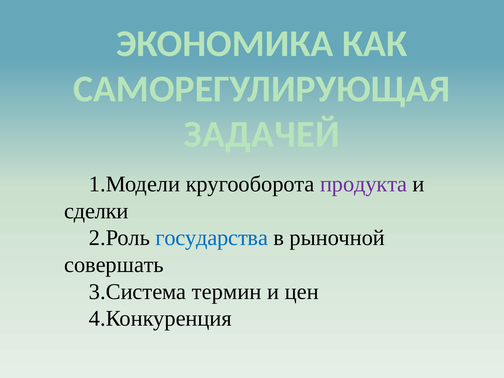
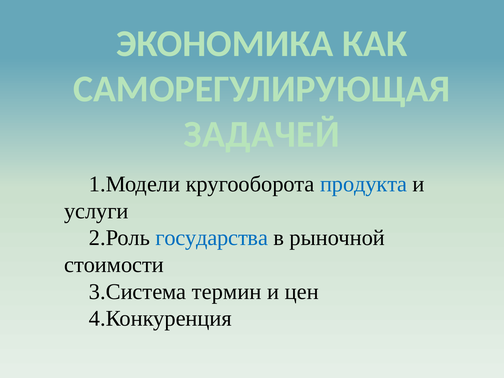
продукта colour: purple -> blue (364, 184)
сделки: сделки -> услуги (96, 211)
совершать: совершать -> стоимости (114, 265)
